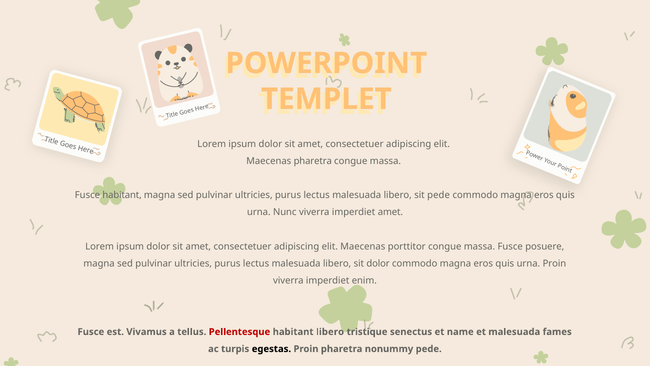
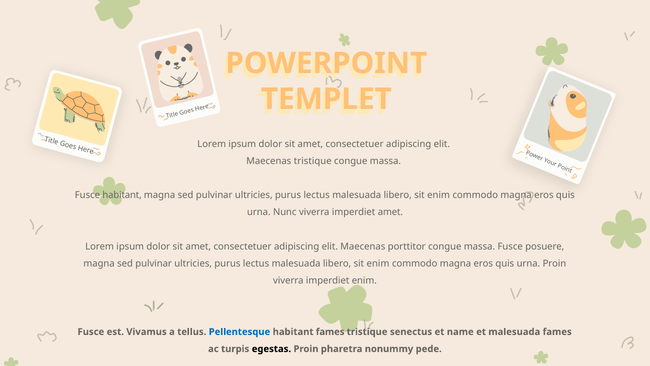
Maecenas pharetra: pharetra -> tristique (313, 161)
pede: pede -> enim (439, 195)
dolor: dolor -> enim (378, 263)
Pellentesque colour: red -> blue (239, 331)
habitant libero: libero -> fames (330, 331)
